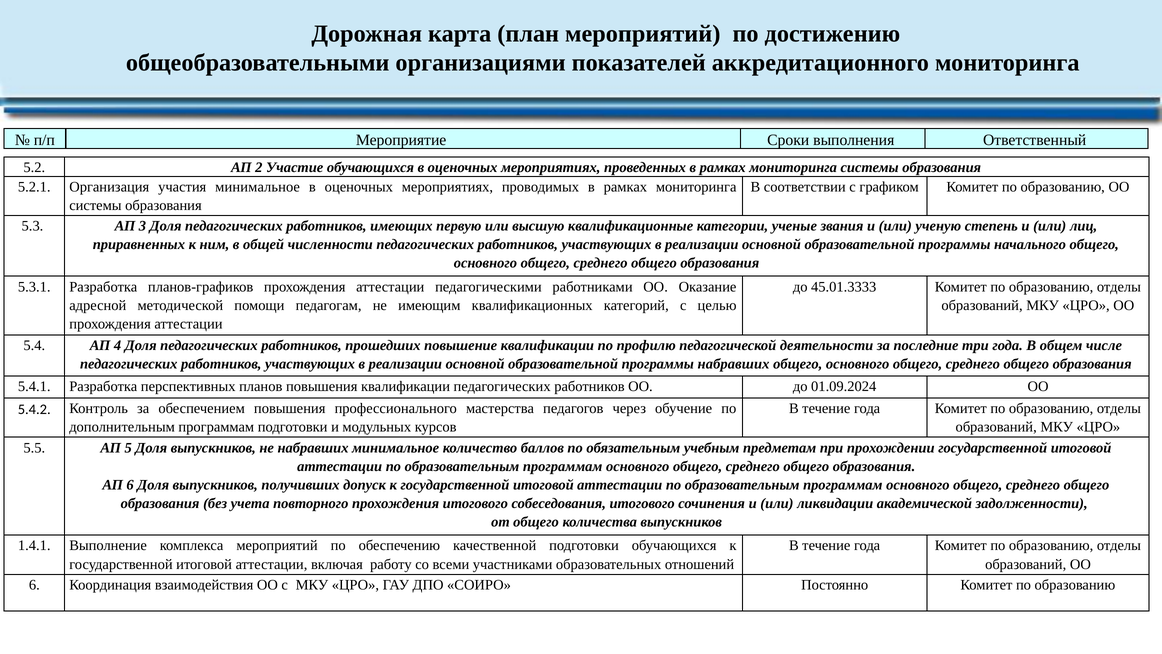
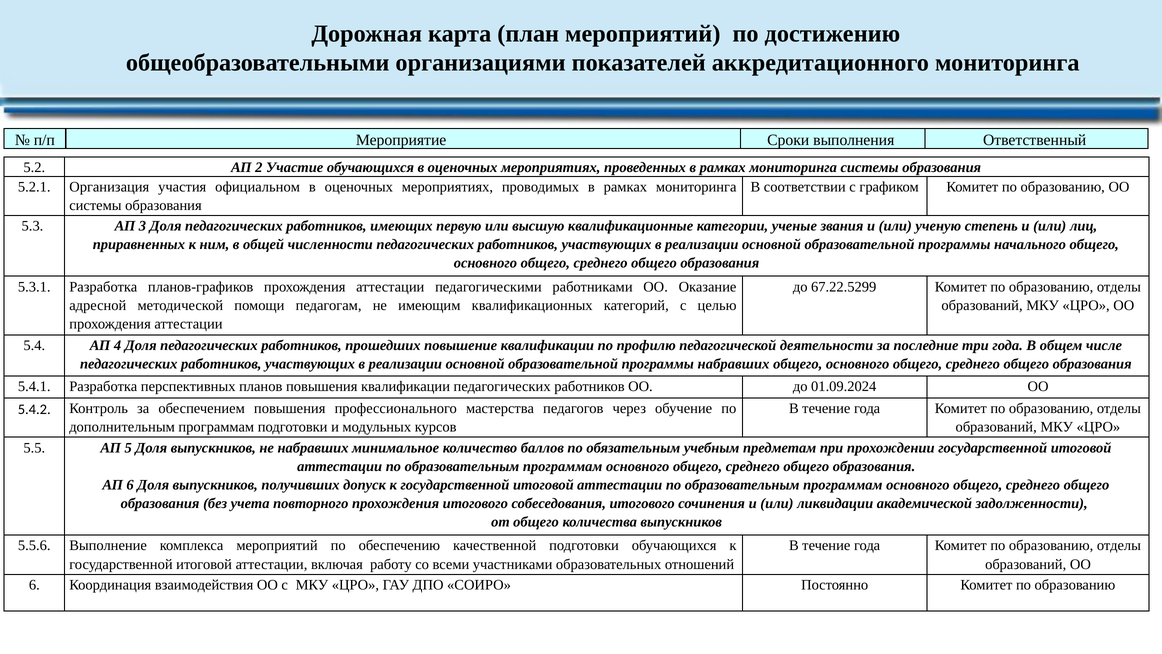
участия минимальное: минимальное -> официальном (258, 187)
45.01.3333: 45.01.3333 -> 67.22.5299 (844, 287)
1.4.1: 1.4.1 -> 5.5.6 (34, 545)
